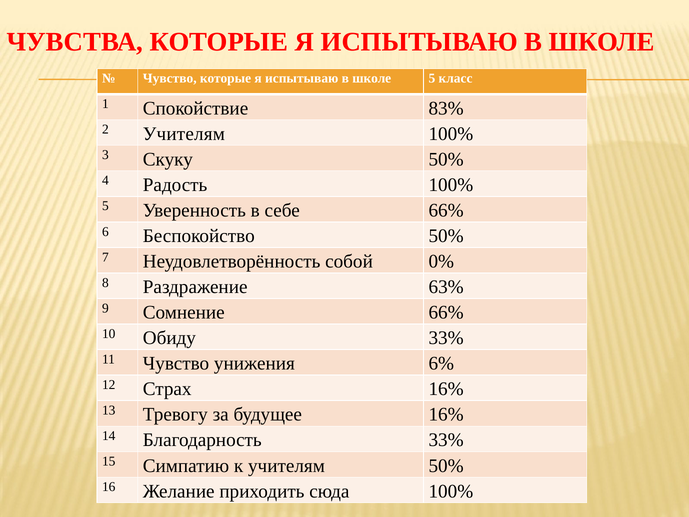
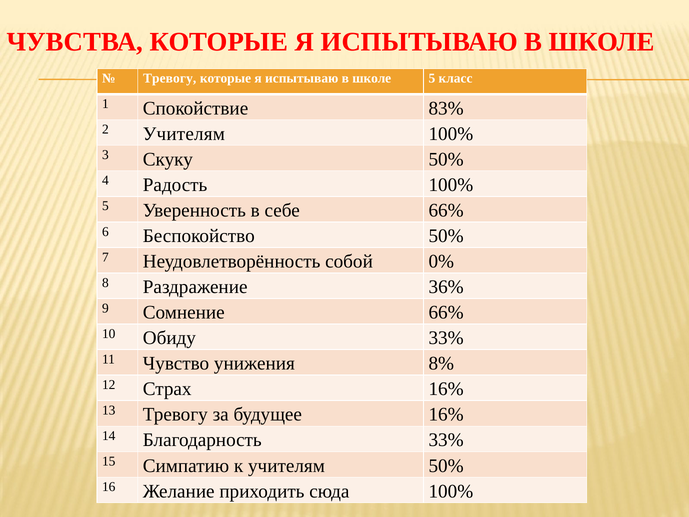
Чувство: Чувство -> Тревогу (170, 78)
63%: 63% -> 36% (446, 287)
6%: 6% -> 8% (441, 363)
